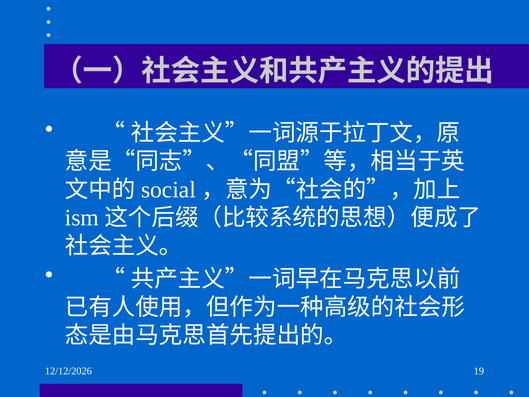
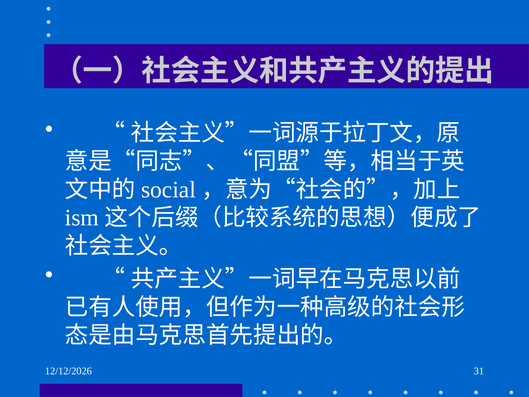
19: 19 -> 31 (479, 371)
